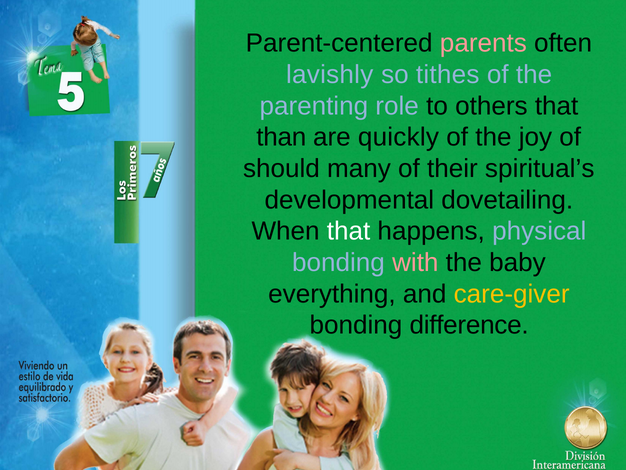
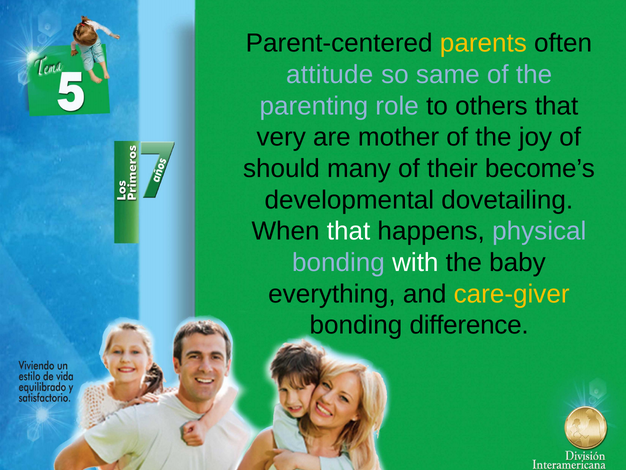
parents colour: pink -> yellow (483, 43)
lavishly: lavishly -> attitude (330, 75)
tithes: tithes -> same (448, 75)
than: than -> very (281, 137)
quickly: quickly -> mother (399, 137)
spiritual’s: spiritual’s -> become’s (540, 168)
with colour: pink -> white (415, 262)
